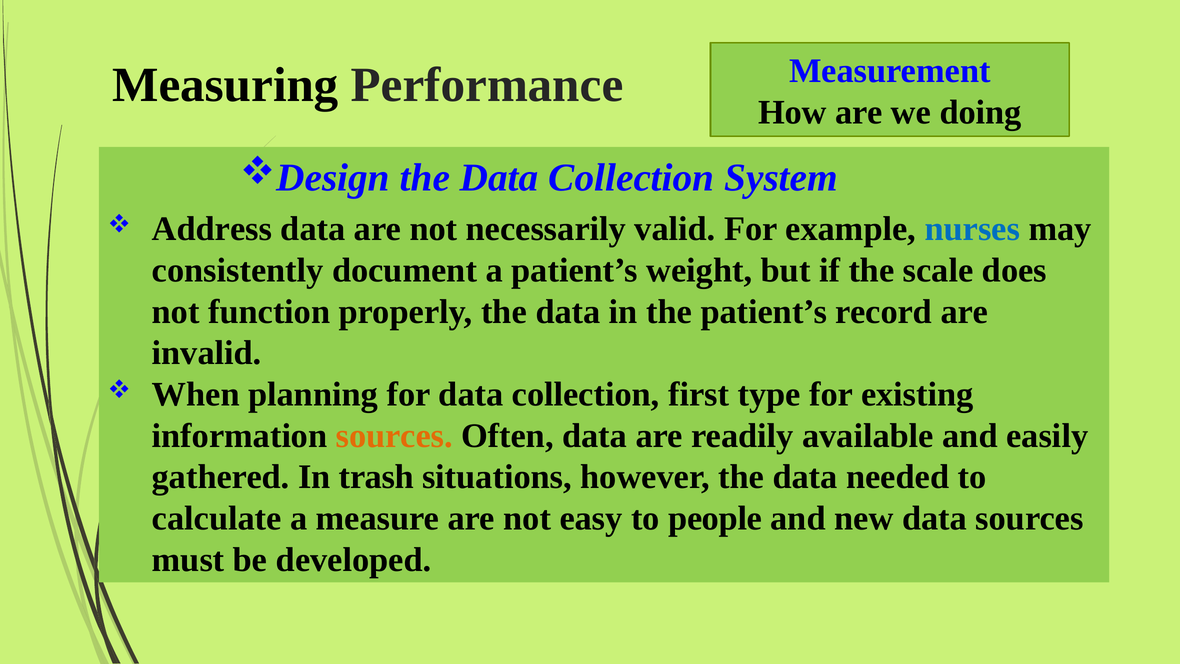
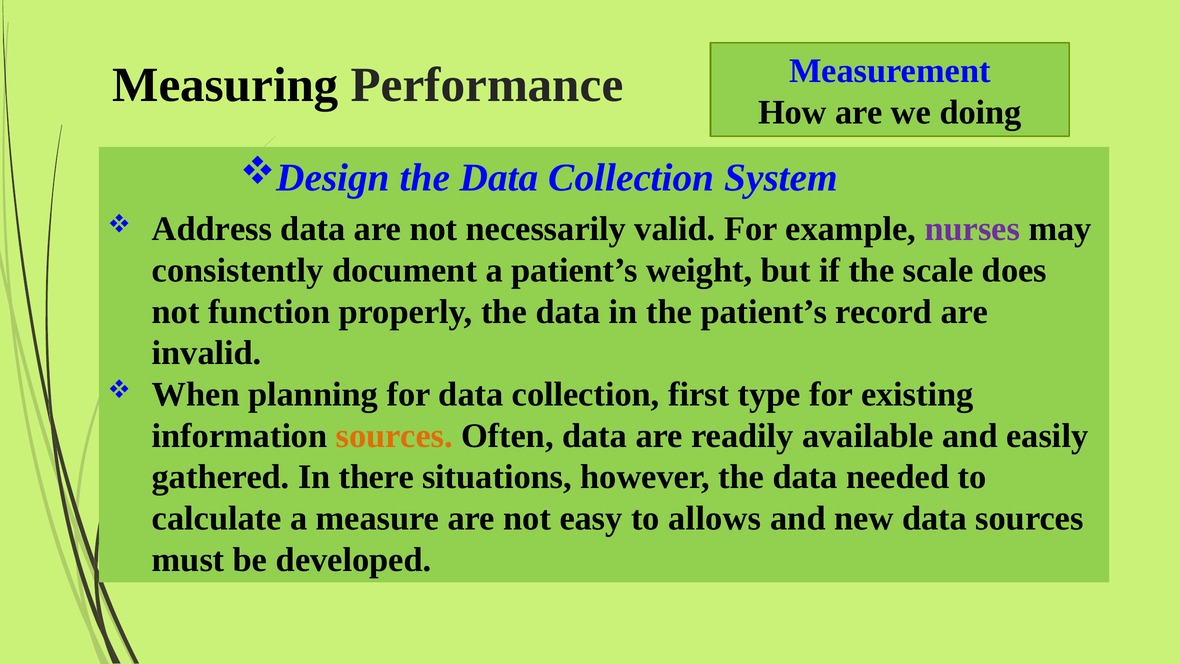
nurses colour: blue -> purple (972, 229)
trash: trash -> there (376, 477)
people: people -> allows (715, 518)
